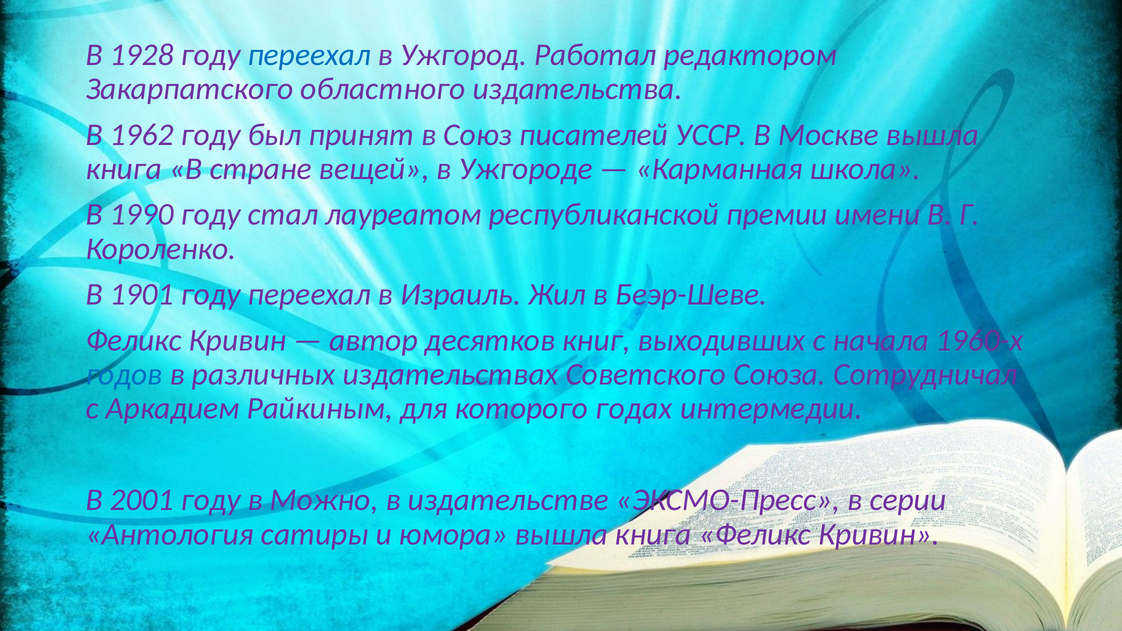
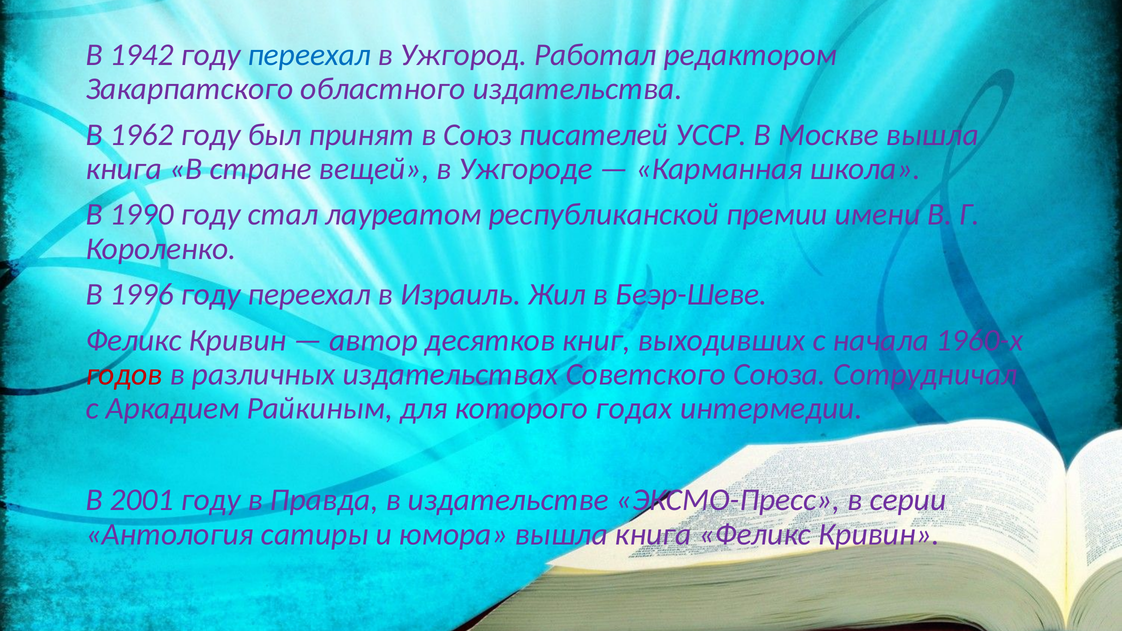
1928: 1928 -> 1942 (142, 55)
1901: 1901 -> 1996 (142, 295)
годов colour: blue -> red (124, 374)
Можно: Можно -> Правда (324, 500)
